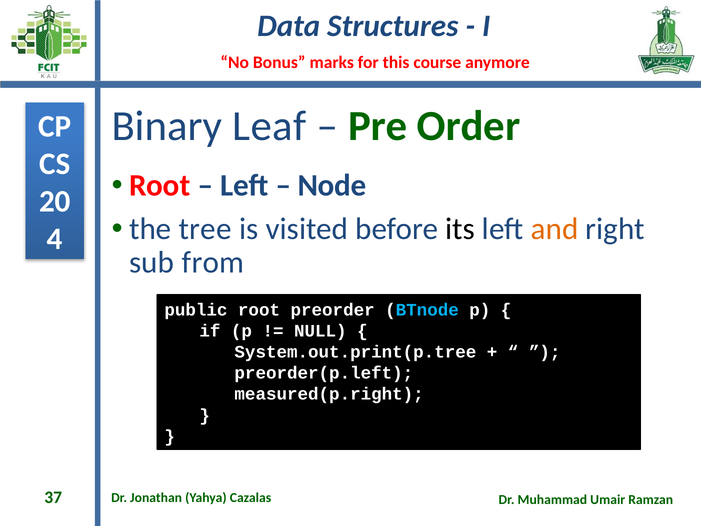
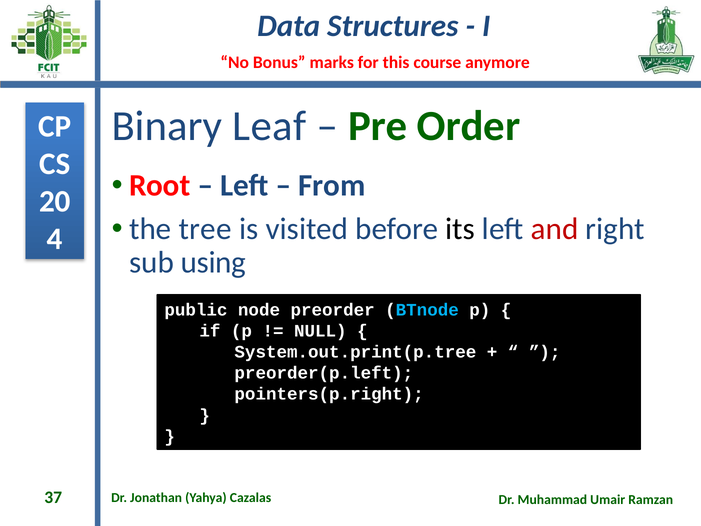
Node: Node -> From (332, 185)
and colour: orange -> red (555, 229)
from: from -> using (213, 263)
public root: root -> node (259, 310)
measured(p.right: measured(p.right -> pointers(p.right (329, 394)
